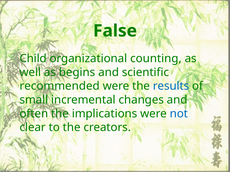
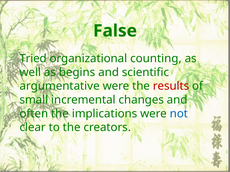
Child: Child -> Tried (33, 59)
recommended: recommended -> argumentative (60, 86)
results colour: blue -> red (171, 86)
